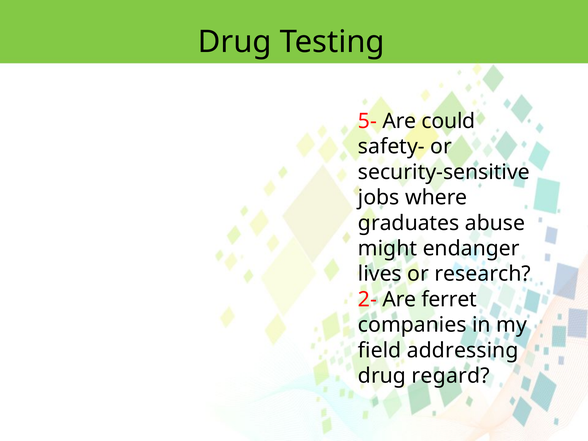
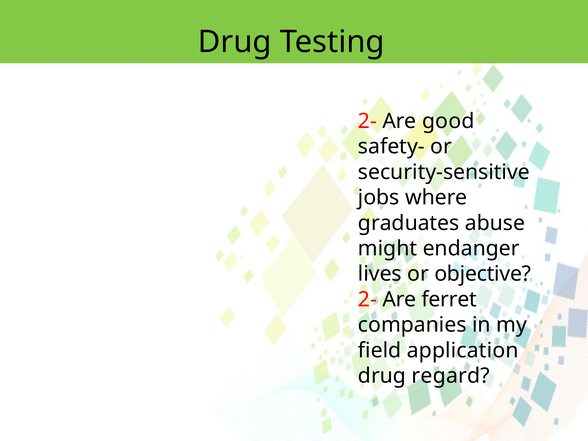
5-: 5- -> 2- (367, 121)
could: could -> good (448, 121)
research: research -> objective (483, 274)
addressing: addressing -> application (463, 350)
